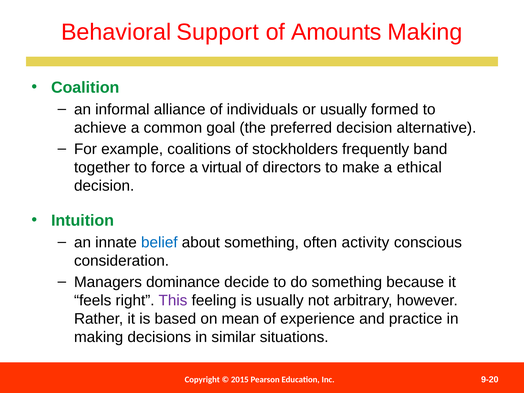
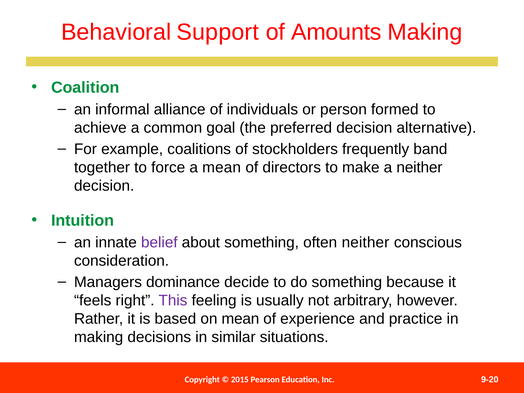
or usually: usually -> person (343, 109)
a virtual: virtual -> mean (222, 167)
a ethical: ethical -> neither (419, 167)
belief colour: blue -> purple (159, 242)
often activity: activity -> neither (365, 242)
